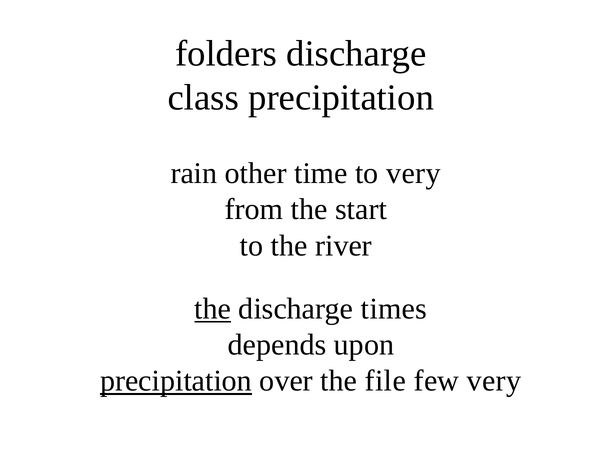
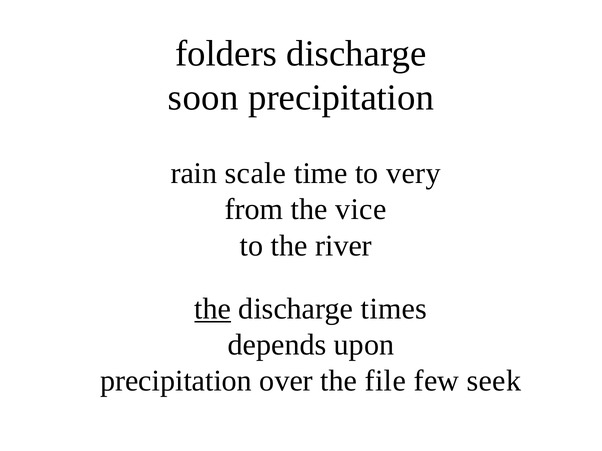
class: class -> soon (203, 98)
other: other -> scale (256, 174)
start: start -> vice (361, 210)
precipitation underline: present -> none (176, 381)
few very: very -> seek (494, 381)
